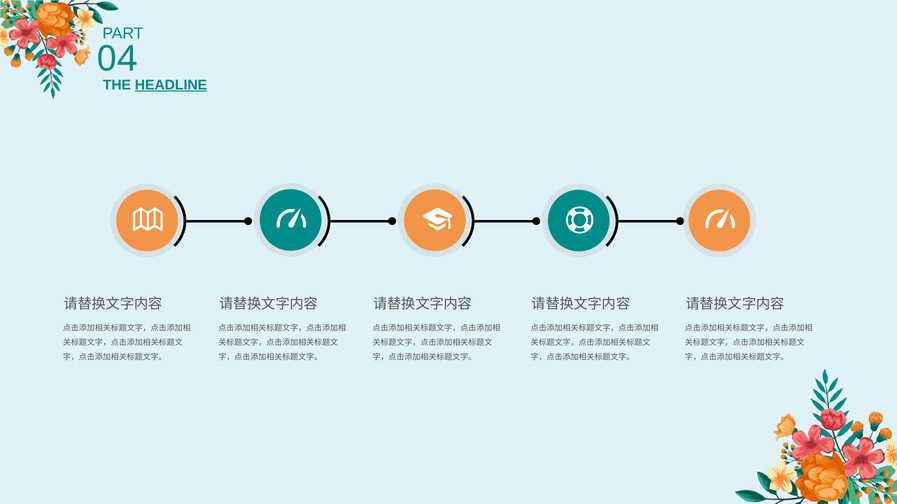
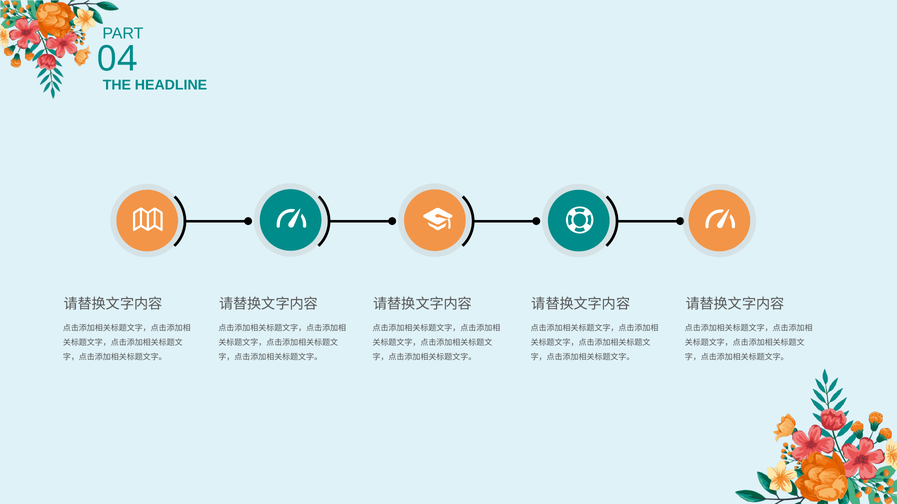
HEADLINE underline: present -> none (171, 85)
